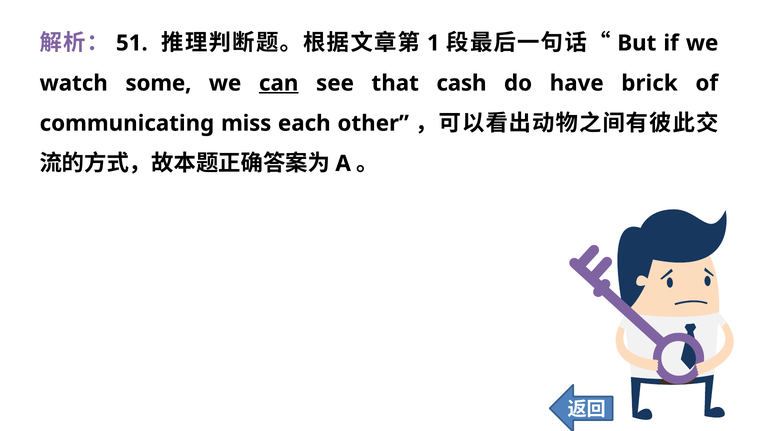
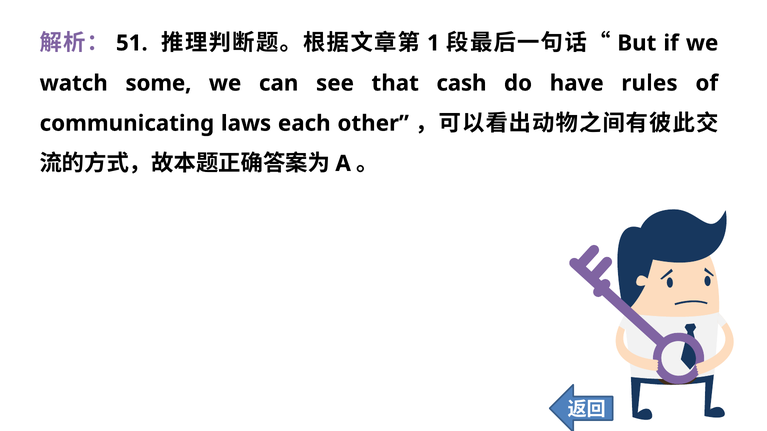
can underline: present -> none (279, 83)
brick: brick -> rules (649, 83)
miss: miss -> laws (246, 123)
